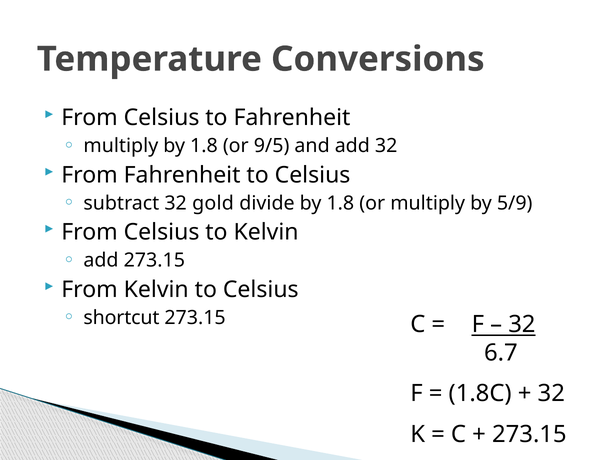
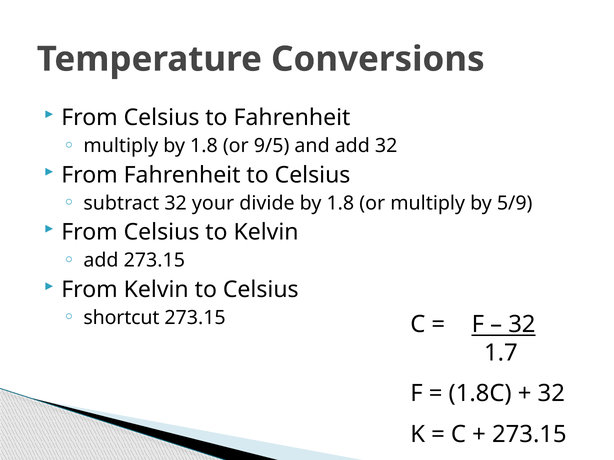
gold: gold -> your (213, 203)
6.7: 6.7 -> 1.7 (501, 353)
